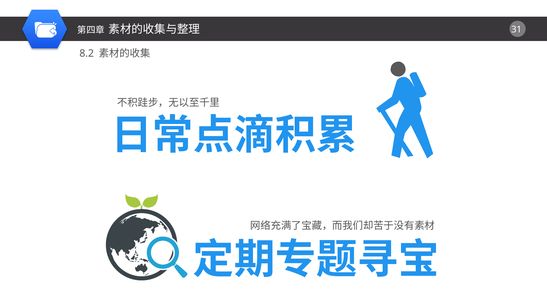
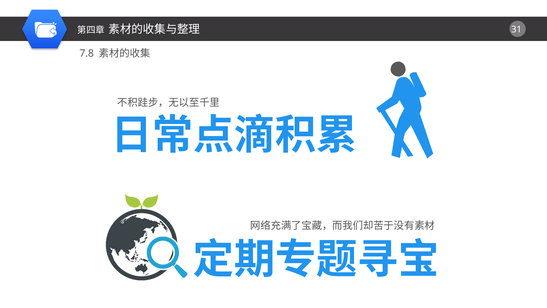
8.2: 8.2 -> 7.8 (87, 54)
